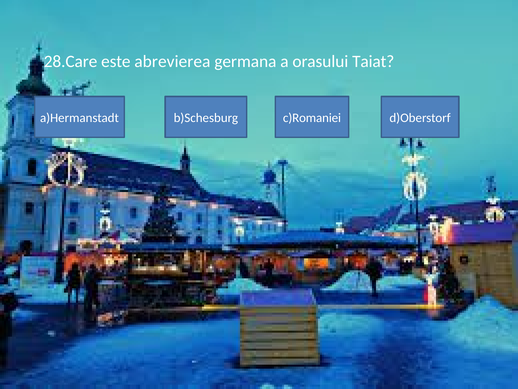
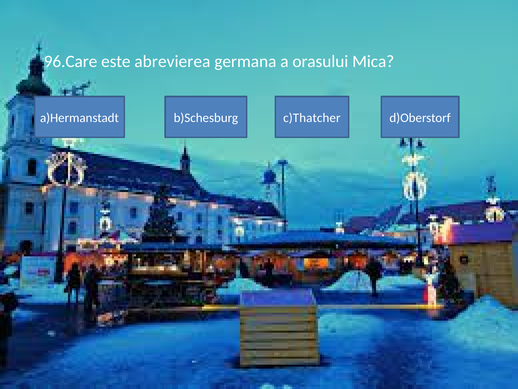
28.Care: 28.Care -> 96.Care (71, 61)
Taiat: Taiat -> Mica (373, 61)
c)Romaniei: c)Romaniei -> c)Thatcher (312, 118)
